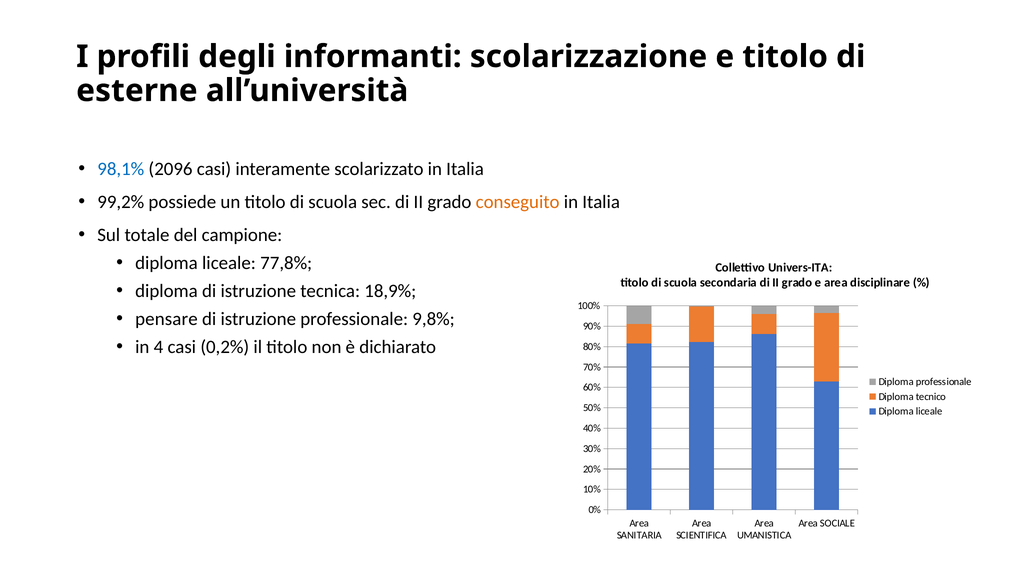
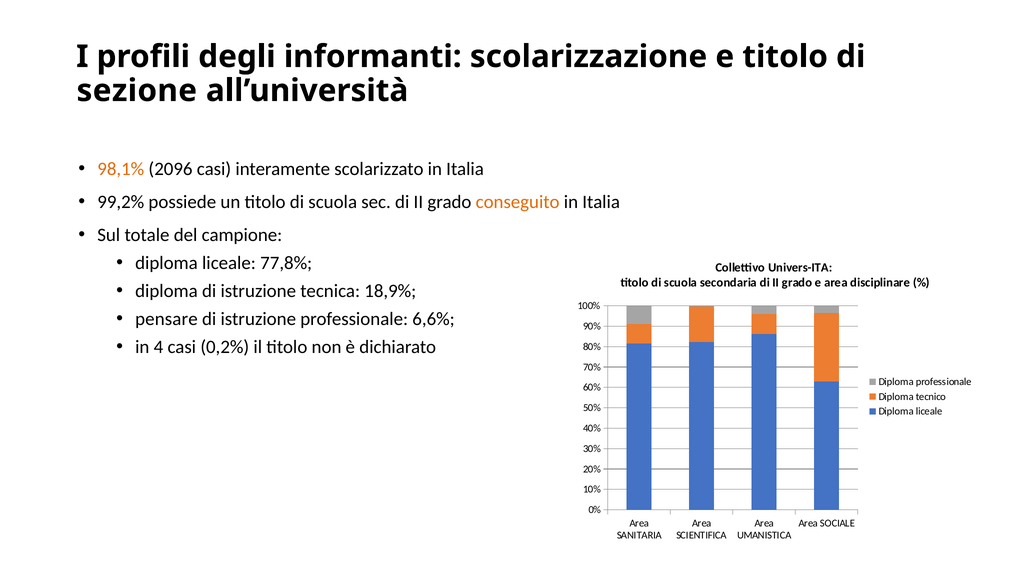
esterne: esterne -> sezione (137, 91)
98,1% colour: blue -> orange (121, 169)
9,8%: 9,8% -> 6,6% (434, 319)
